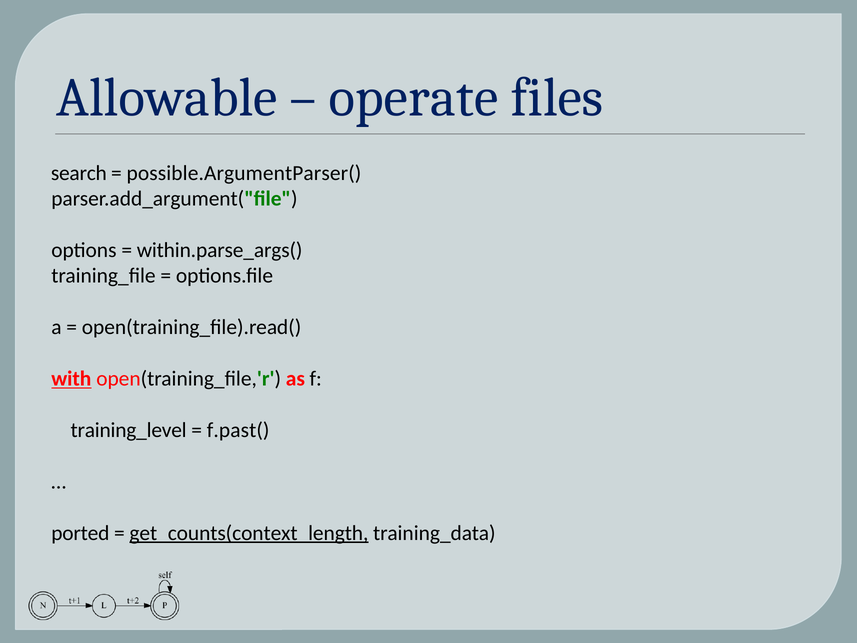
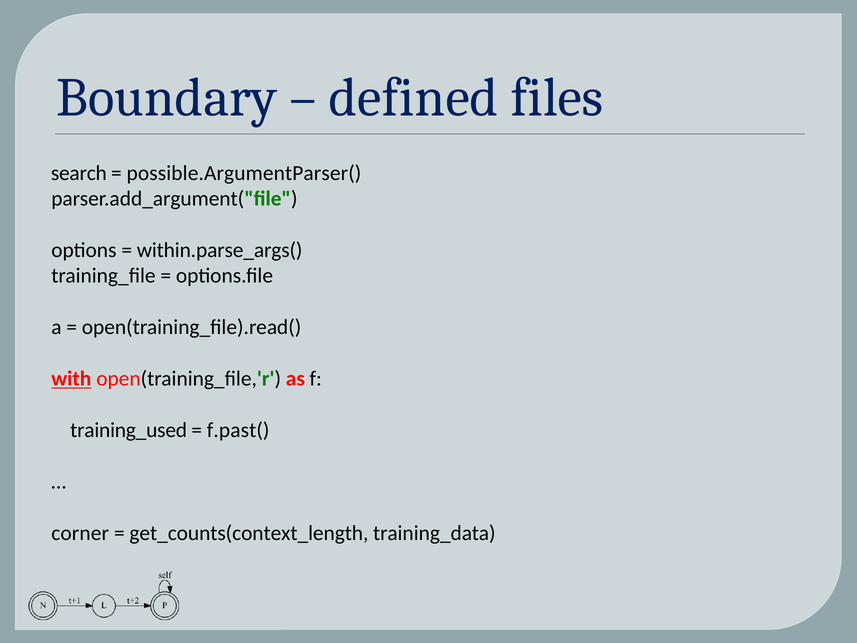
Allowable: Allowable -> Boundary (167, 98)
operate: operate -> defined (414, 98)
training_level: training_level -> training_used (129, 430)
ported: ported -> corner (80, 533)
get_counts(context_length underline: present -> none (249, 533)
